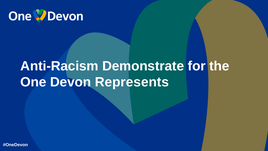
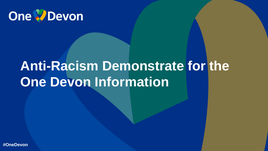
Represents: Represents -> Information (132, 82)
